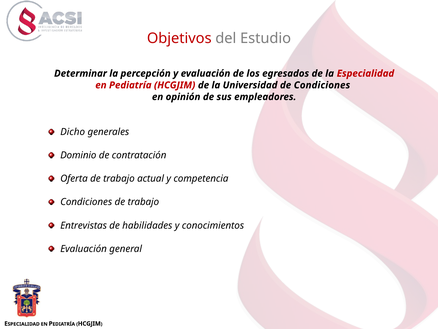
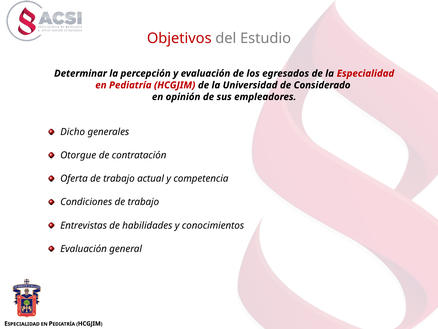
de Condiciones: Condiciones -> Considerado (322, 85)
Dominio: Dominio -> Otorgue (78, 155)
